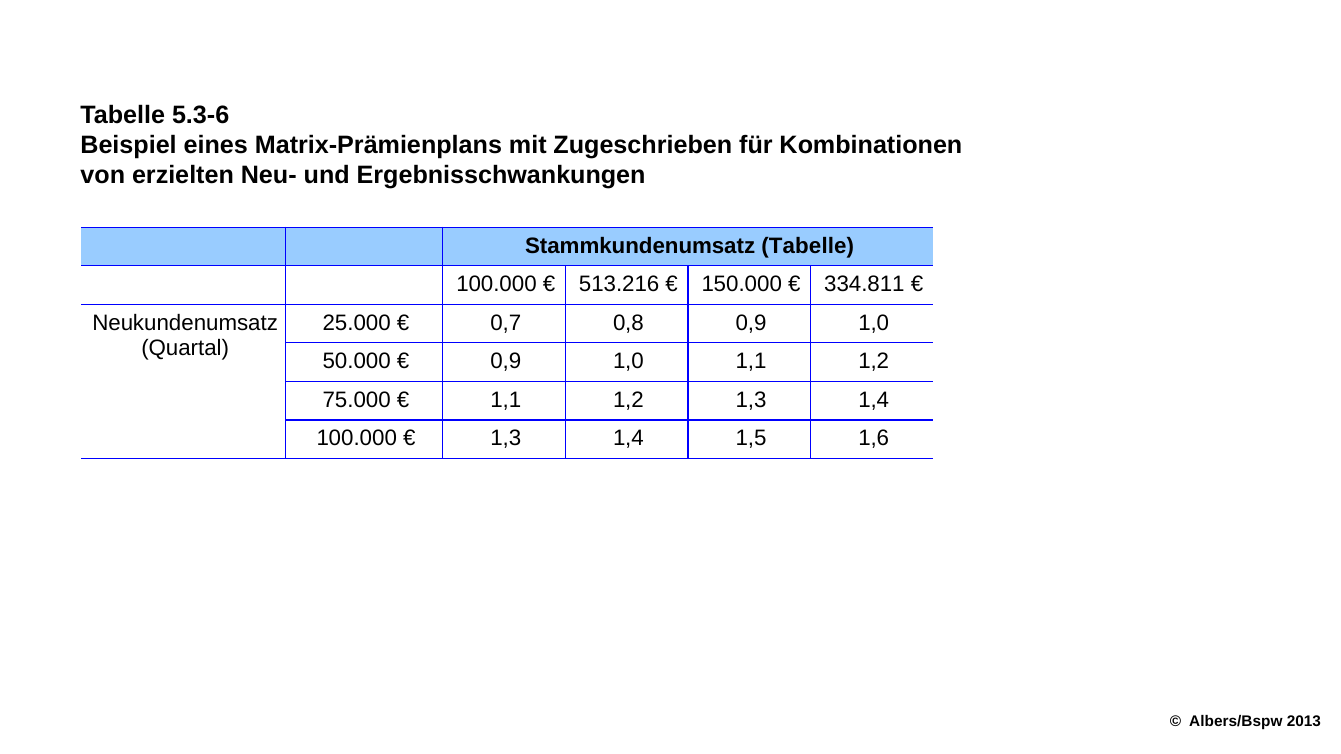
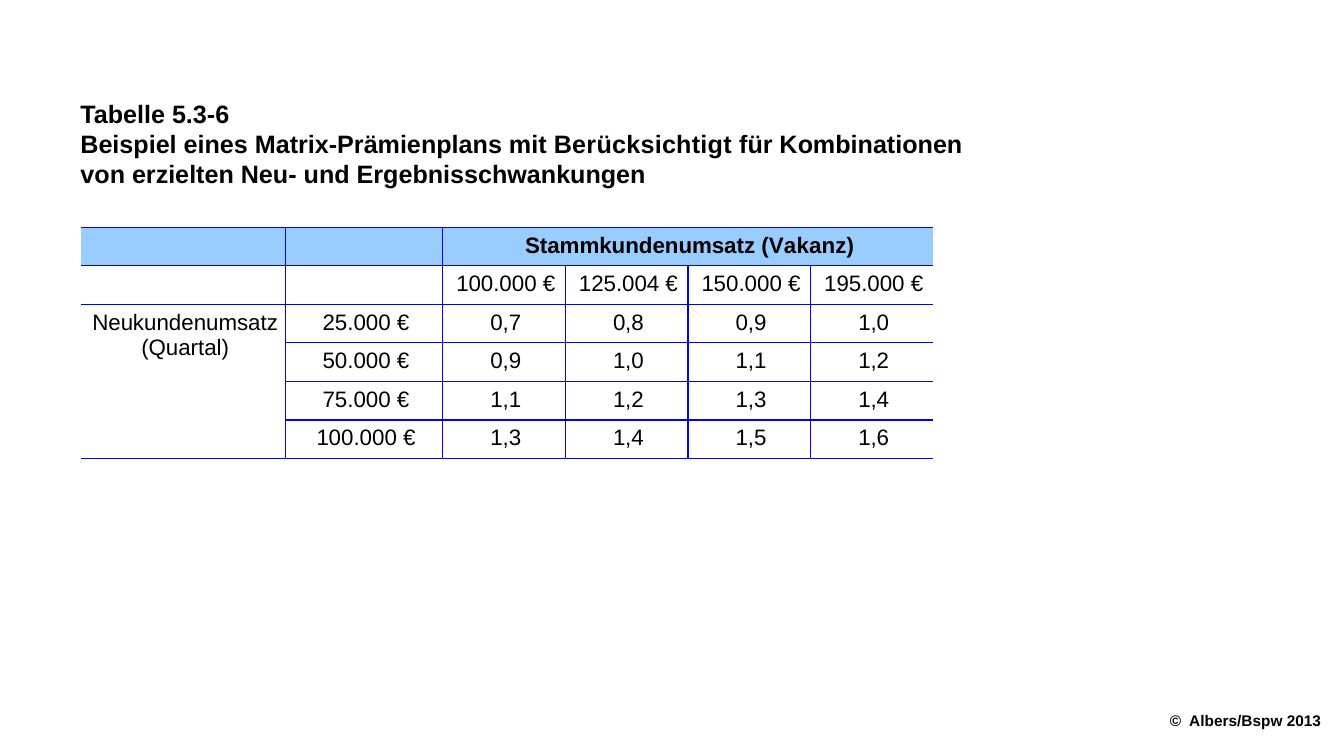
Zugeschrieben: Zugeschrieben -> Berücksichtigt (643, 145)
Stammkundenumsatz Tabelle: Tabelle -> Vakanz (808, 246)
513.216: 513.216 -> 125.004 (619, 285)
334.811: 334.811 -> 195.000 (864, 285)
